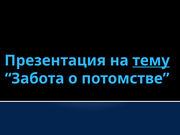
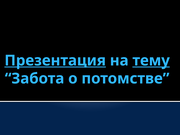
Презентация underline: none -> present (55, 61)
